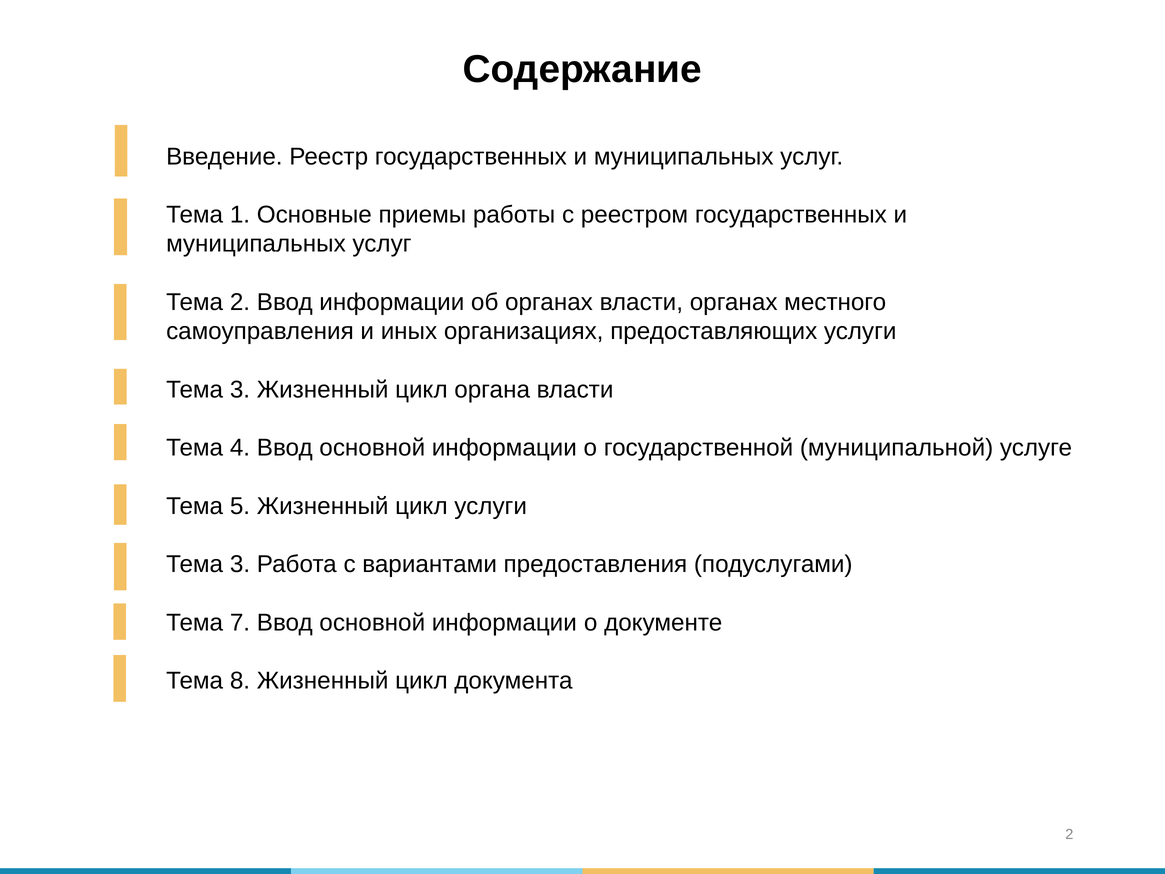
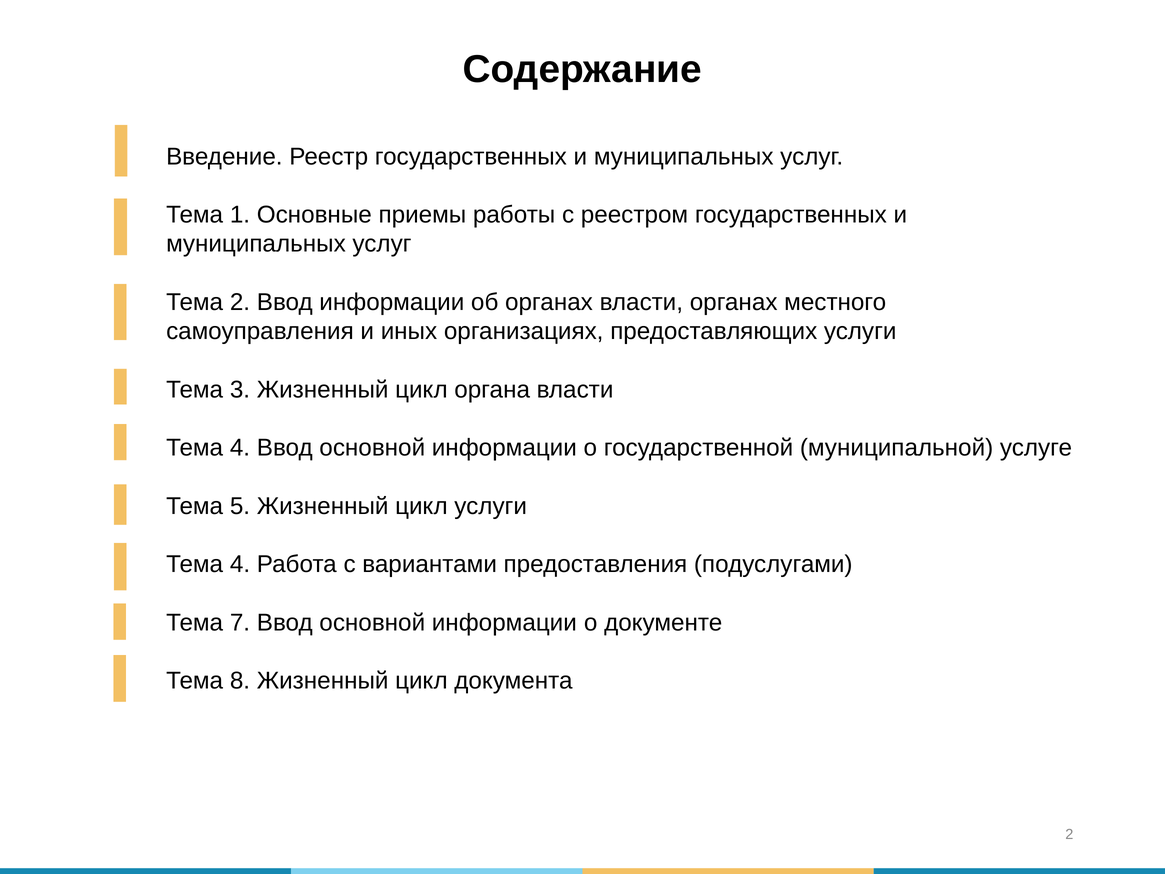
3: 3 -> 4 (240, 564)
